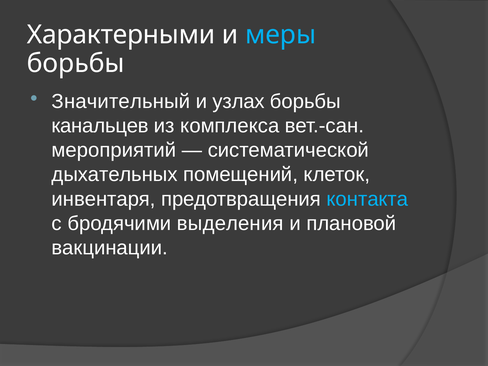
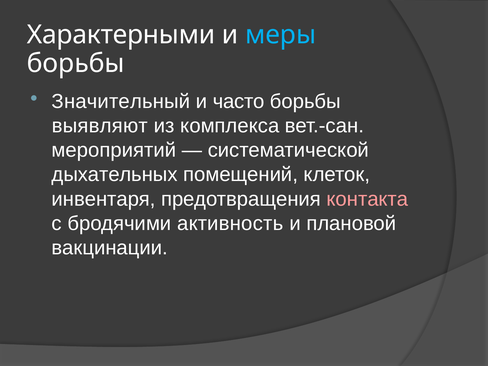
узлах: узлах -> часто (239, 101)
канальцев: канальцев -> выявляют (100, 126)
контакта colour: light blue -> pink (367, 199)
выделения: выделения -> активность (230, 223)
